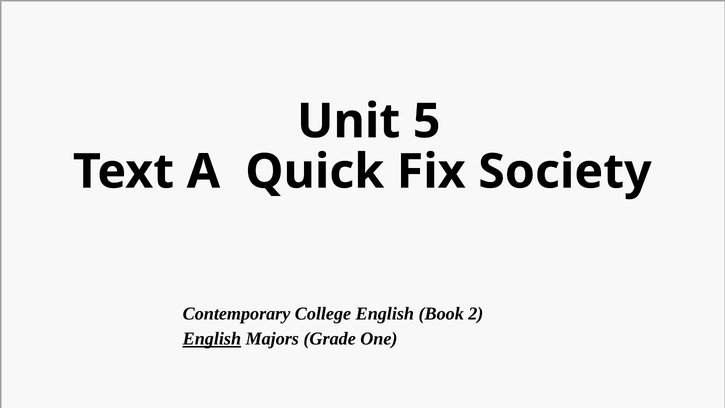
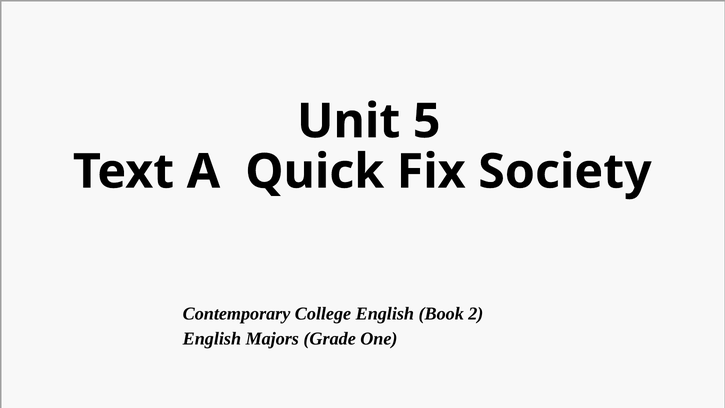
English underline: present -> none (212, 339)
